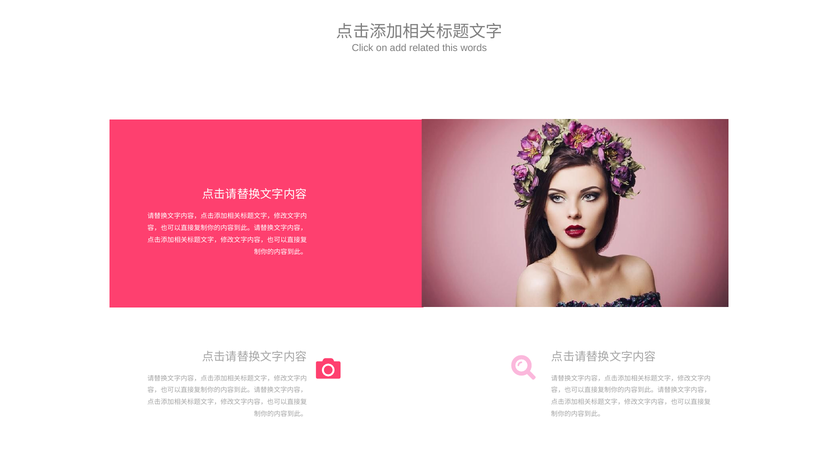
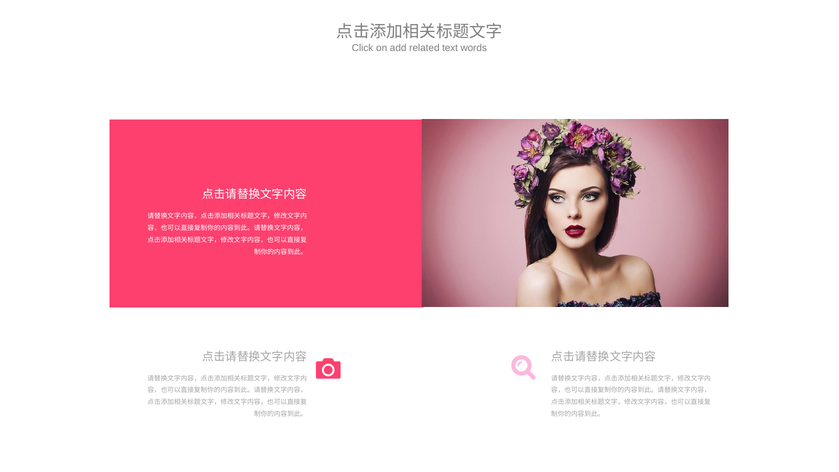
this: this -> text (450, 48)
